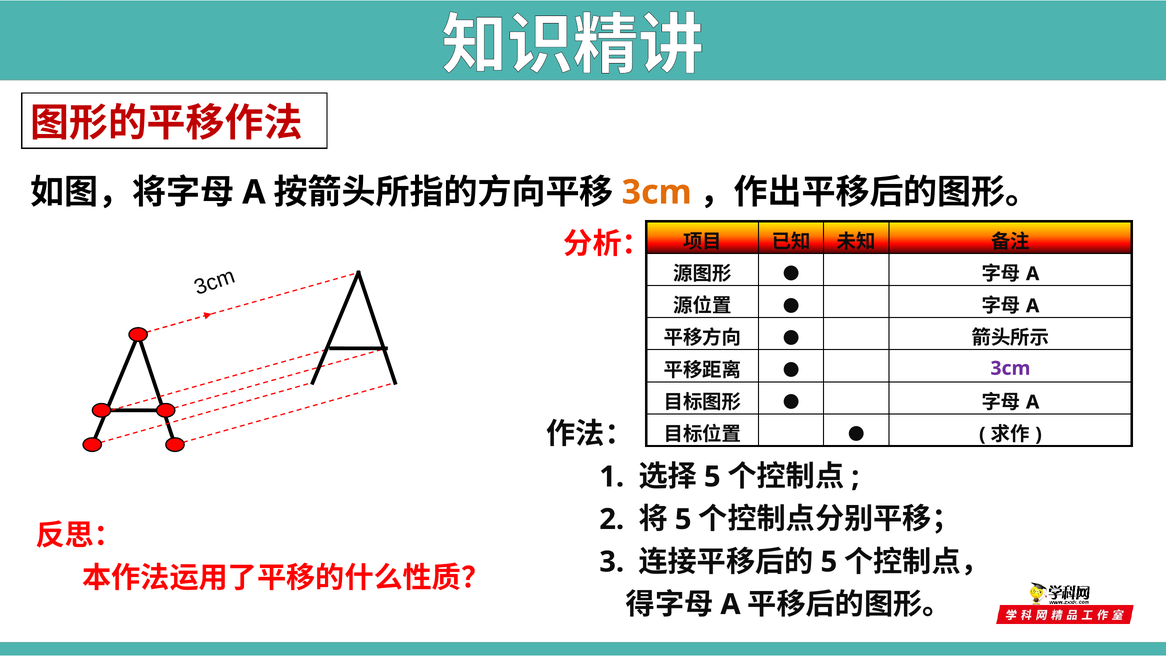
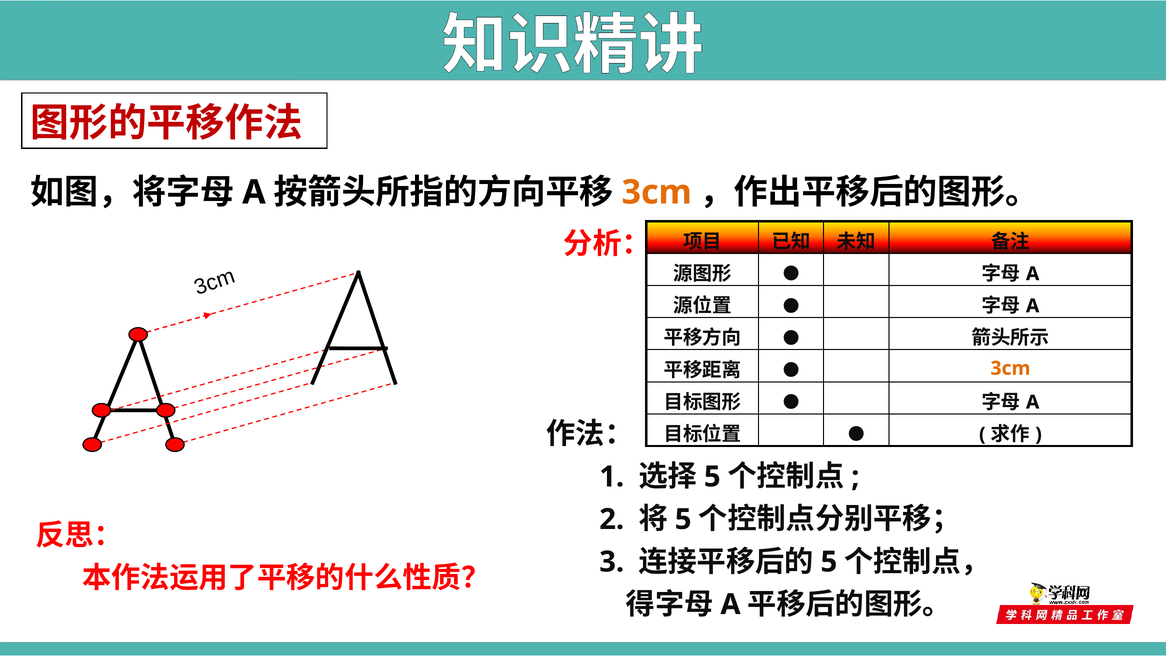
3cm colour: purple -> orange (1010, 368)
